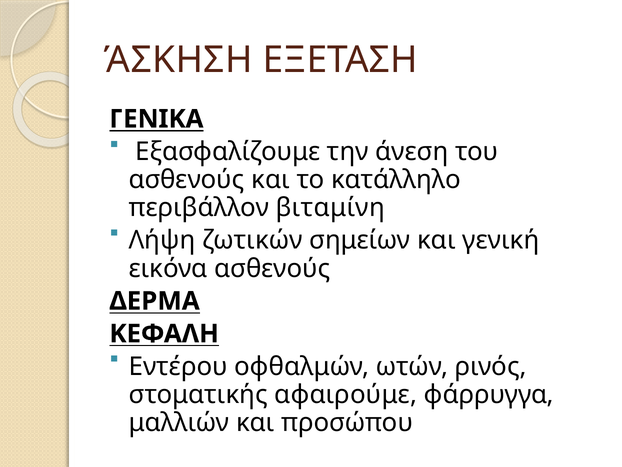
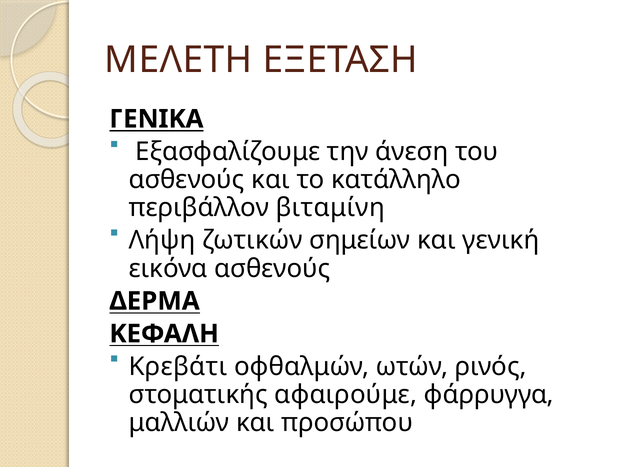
ΆΣΚΗΣΗ: ΆΣΚΗΣΗ -> ΜΕΛΕΤΗ (178, 60)
Εντέρου: Εντέρου -> Κρεβάτι (178, 366)
